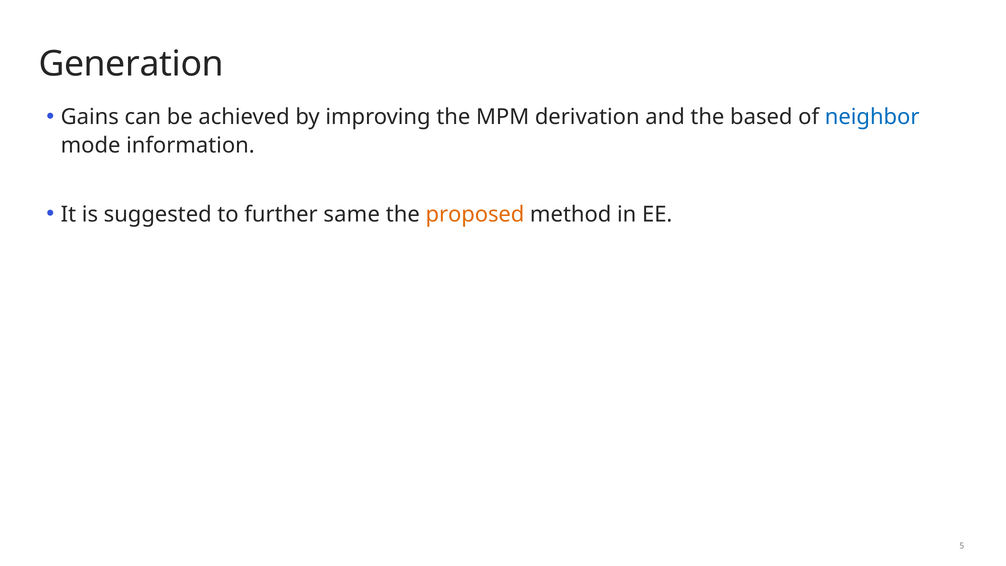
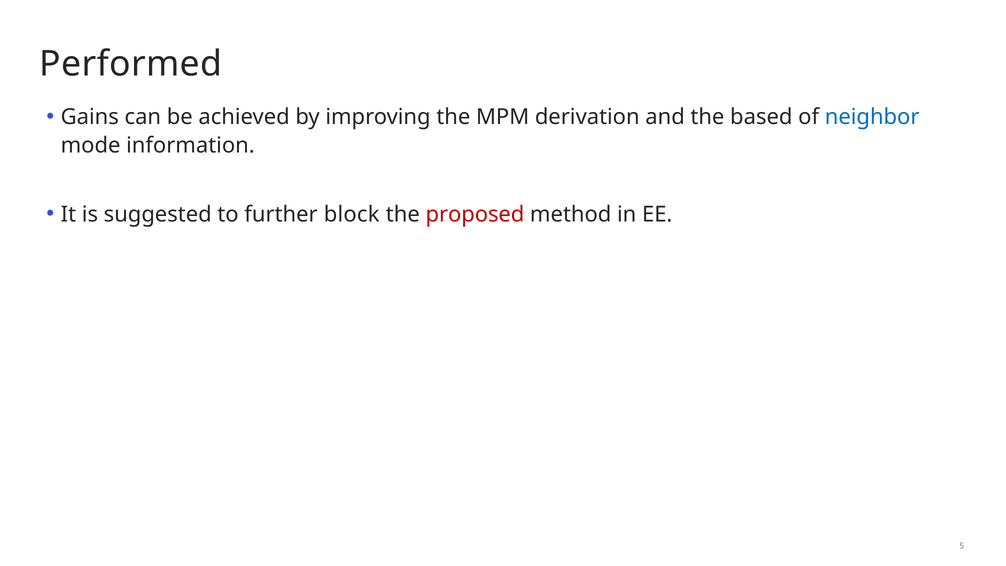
Generation: Generation -> Performed (131, 64)
same: same -> block (352, 214)
proposed colour: orange -> red (475, 214)
